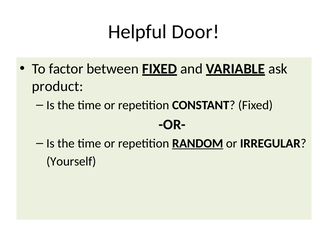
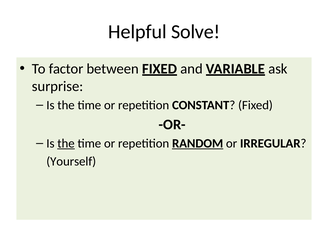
Door: Door -> Solve (196, 32)
product: product -> surprise (58, 86)
the underline: none -> present (66, 143)
